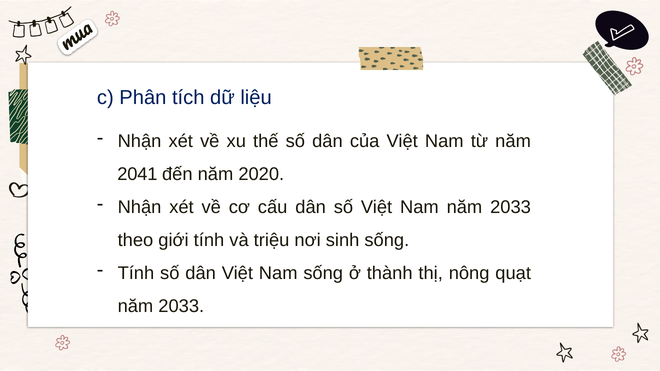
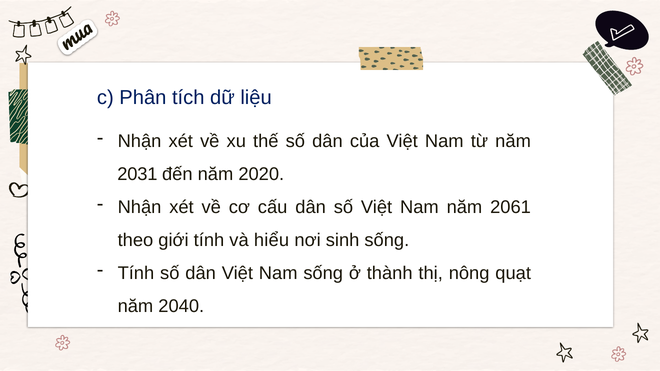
2041: 2041 -> 2031 (137, 174)
Nam năm 2033: 2033 -> 2061 (511, 207)
triệu: triệu -> hiểu (271, 240)
2033: 2033 -> 2040 (181, 306)
